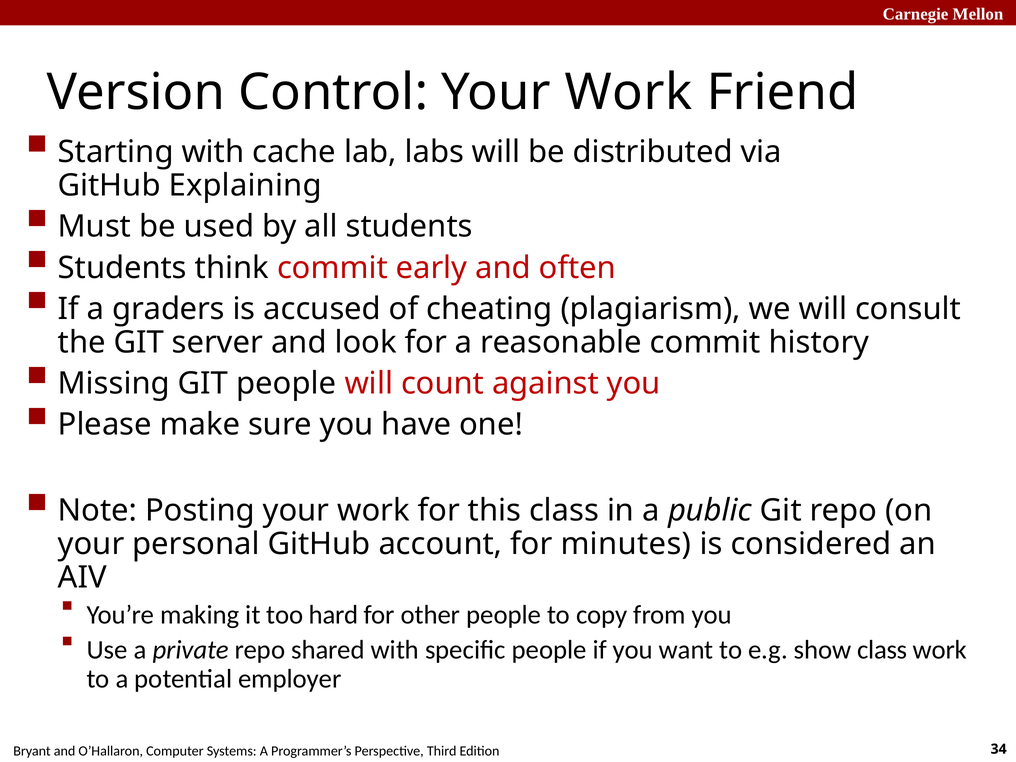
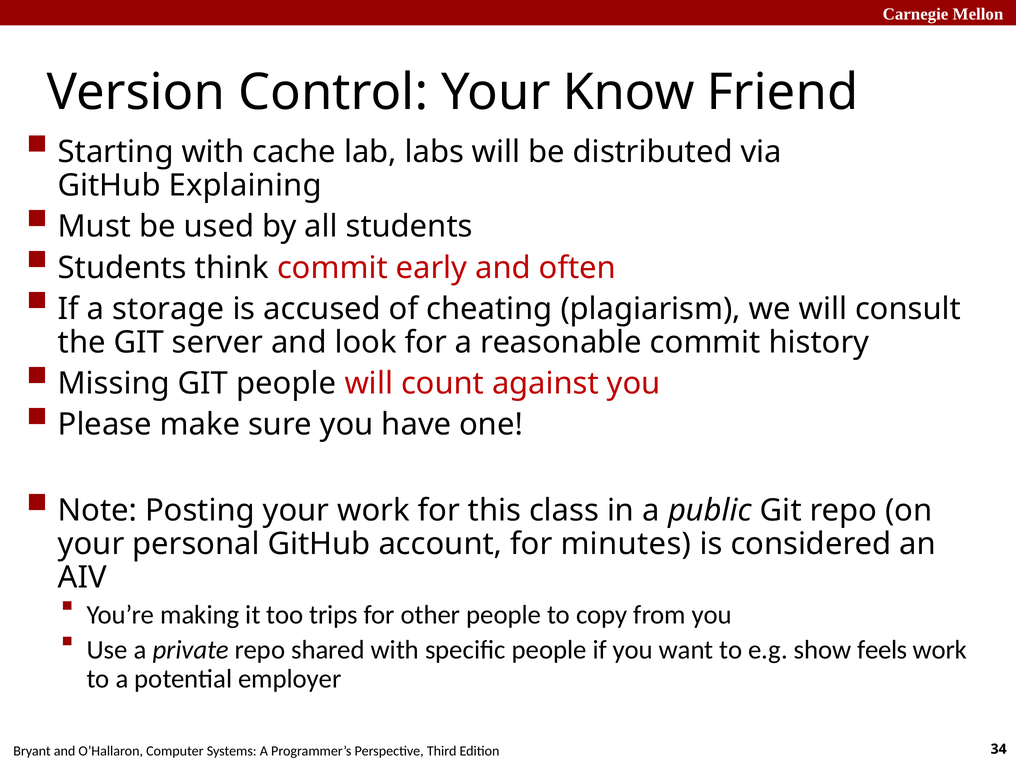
Control Your Work: Work -> Know (629, 92)
graders: graders -> storage (168, 309)
hard: hard -> trips (334, 615)
show class: class -> feels (882, 650)
